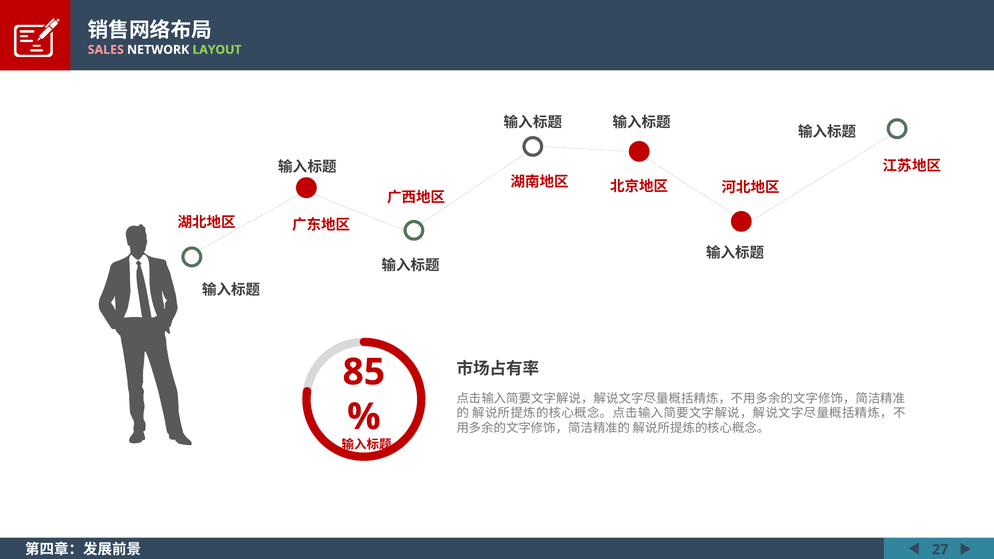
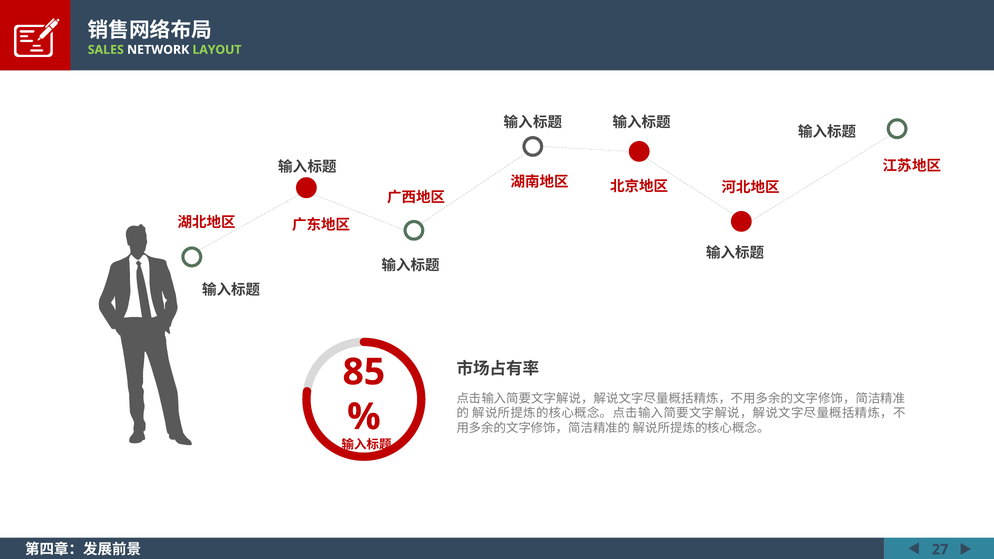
SALES colour: pink -> light green (106, 50)
